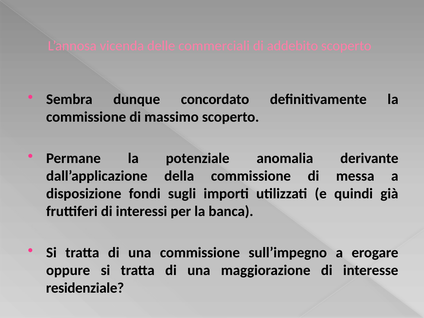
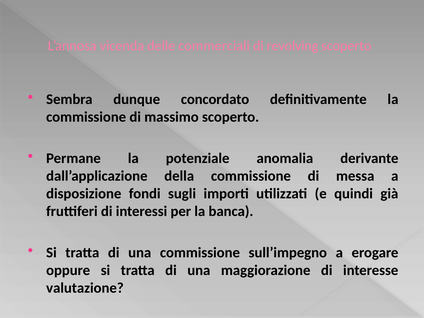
addebito: addebito -> revolving (293, 46)
residenziale: residenziale -> valutazione (85, 288)
